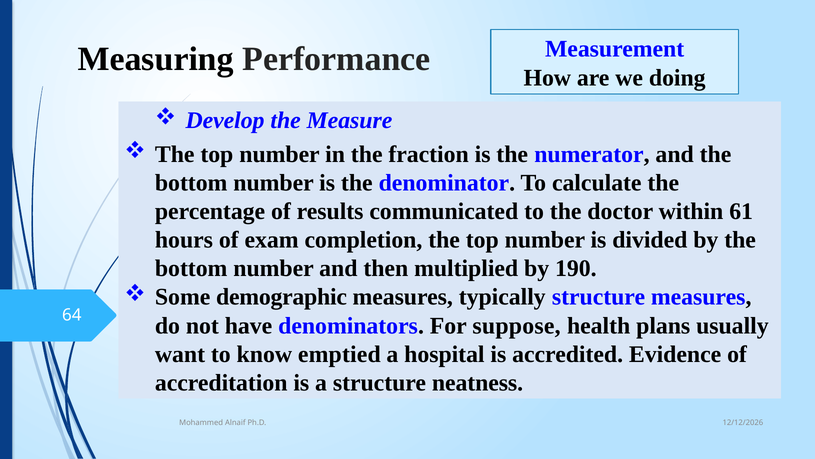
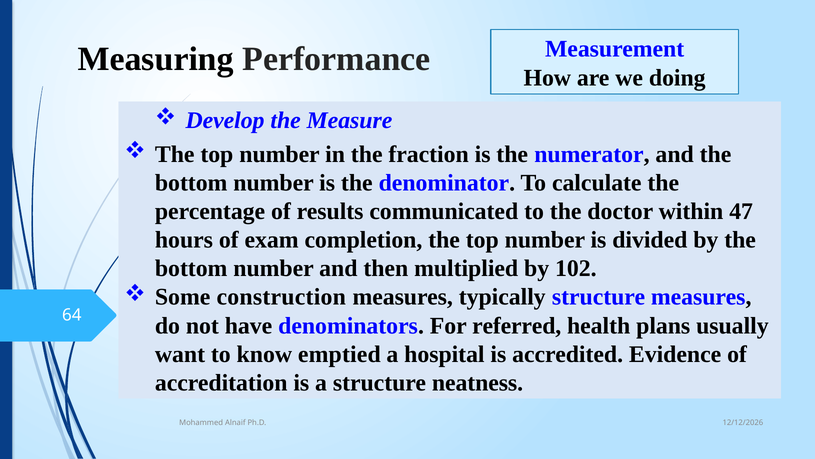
61: 61 -> 47 (741, 211)
190: 190 -> 102 (576, 268)
demographic: demographic -> construction (281, 297)
suppose: suppose -> referred (517, 325)
